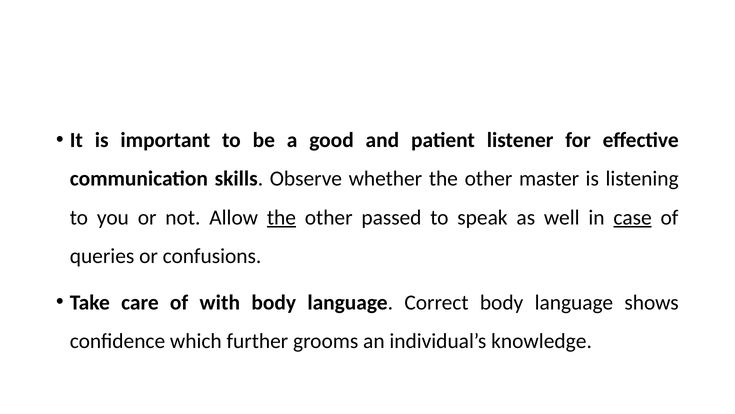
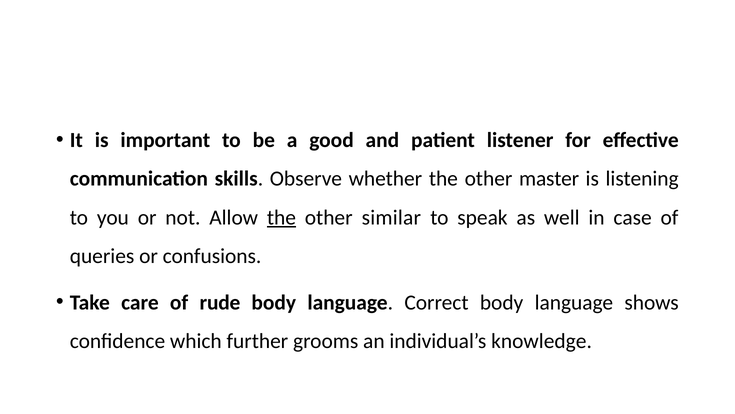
passed: passed -> similar (391, 217)
case underline: present -> none (633, 217)
with: with -> rude (220, 302)
